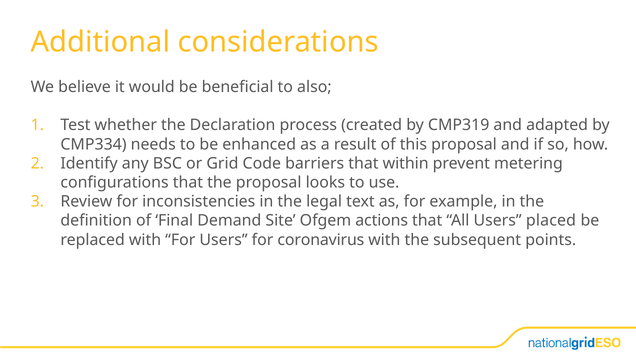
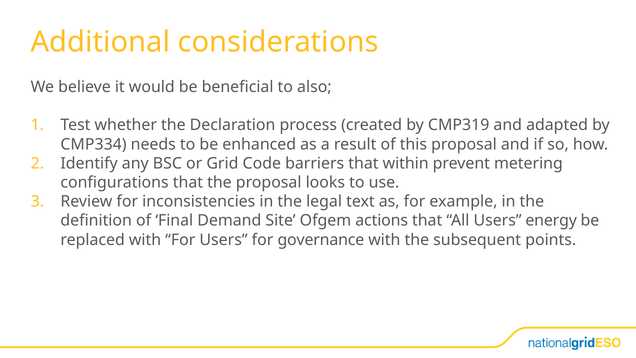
placed: placed -> energy (551, 221)
coronavirus: coronavirus -> governance (321, 240)
